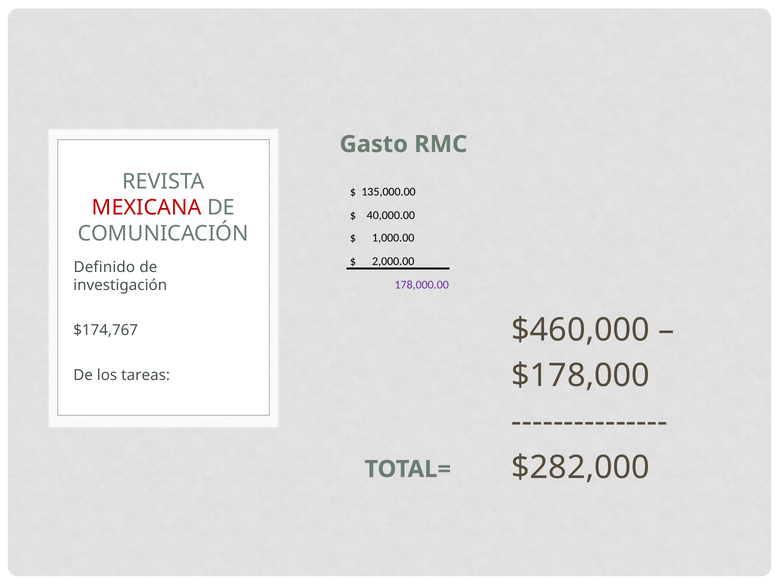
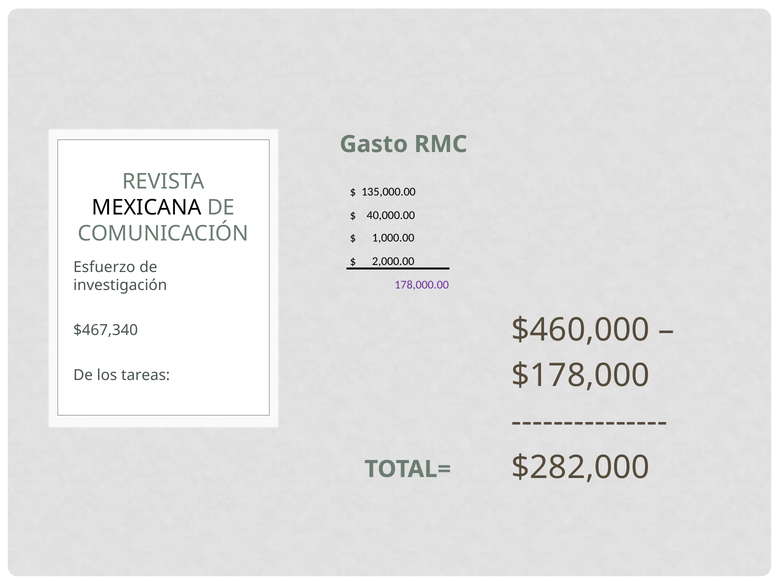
MEXICANA colour: red -> black (147, 208)
Definido: Definido -> Esfuerzo (104, 267)
$174,767: $174,767 -> $467,340 (106, 330)
